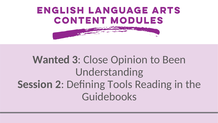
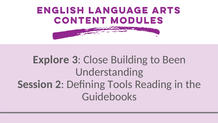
Wanted: Wanted -> Explore (51, 60)
Opinion: Opinion -> Building (129, 60)
